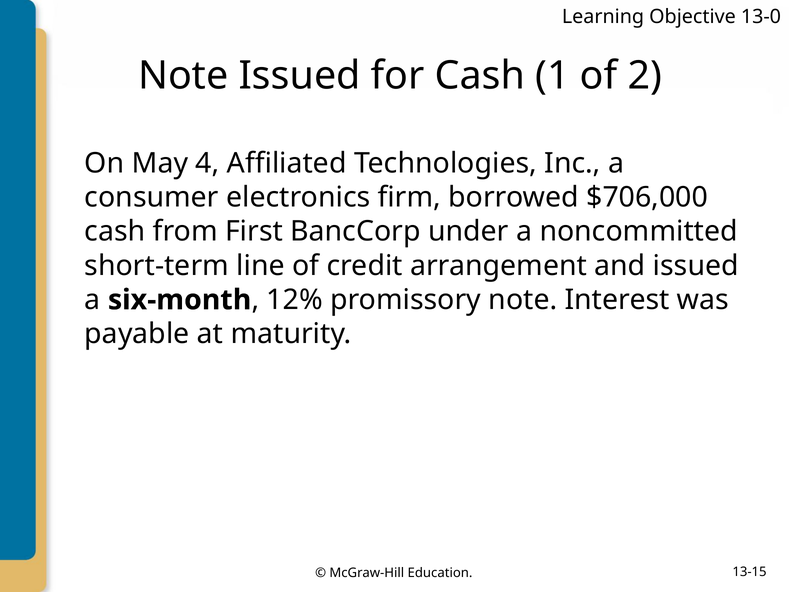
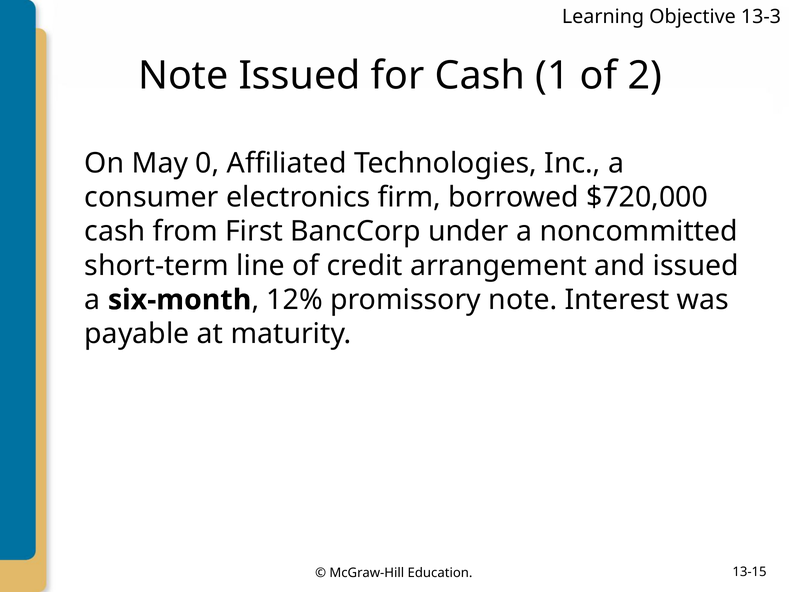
13-0: 13-0 -> 13-3 (761, 17)
4: 4 -> 0 (207, 163)
$706,000: $706,000 -> $720,000 (647, 197)
